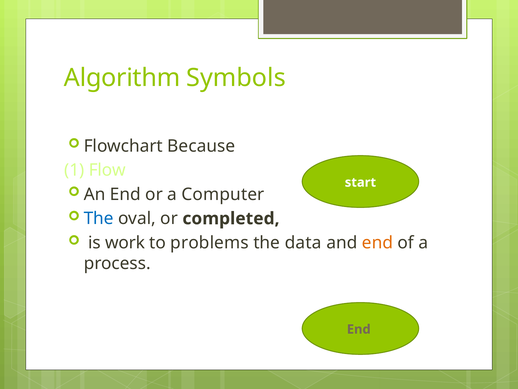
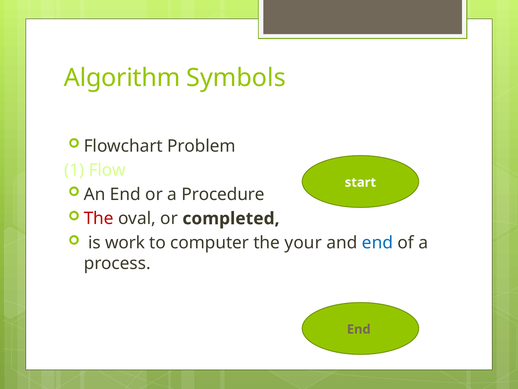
Because: Because -> Problem (201, 146)
Computer: Computer -> Procedure (223, 194)
The colour: blue -> red (99, 218)
problems: problems -> computer (210, 242)
data: data -> your (303, 242)
end colour: orange -> blue (377, 242)
